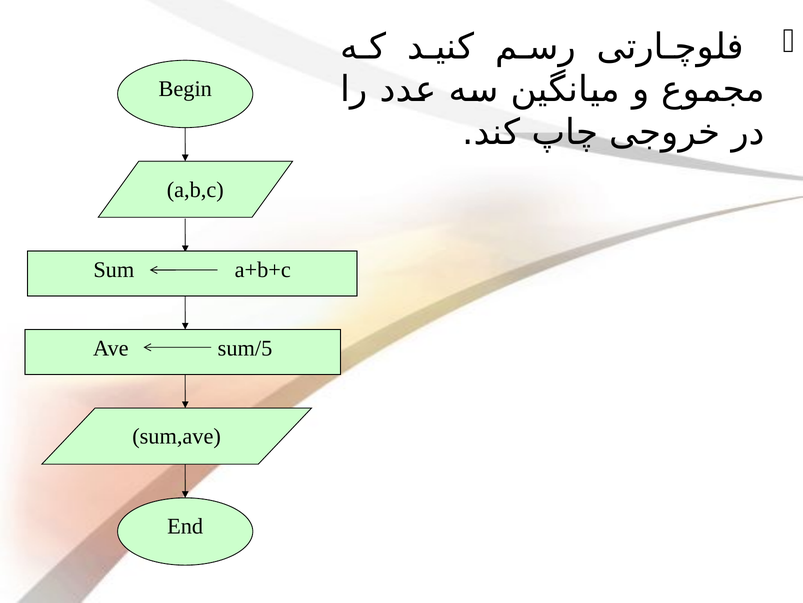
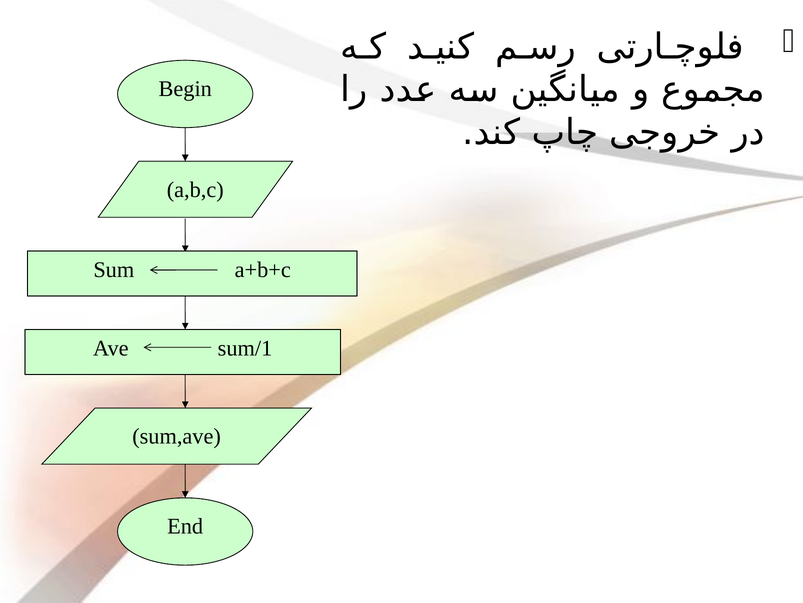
sum/5: sum/5 -> sum/1 (245, 348)
